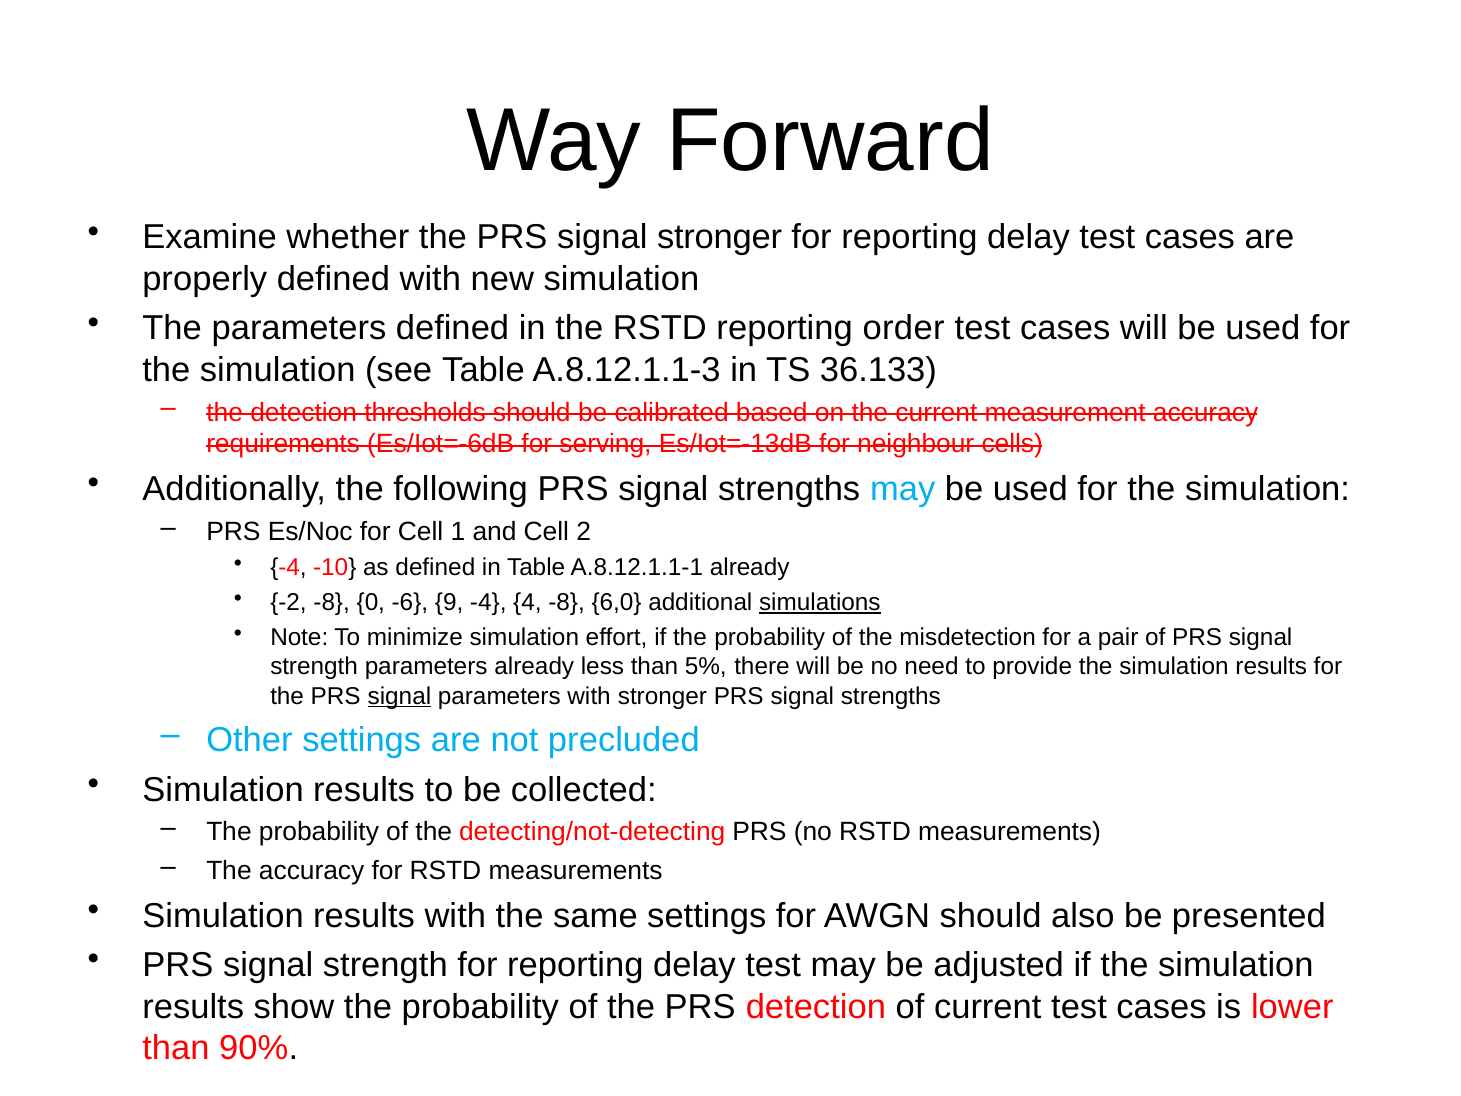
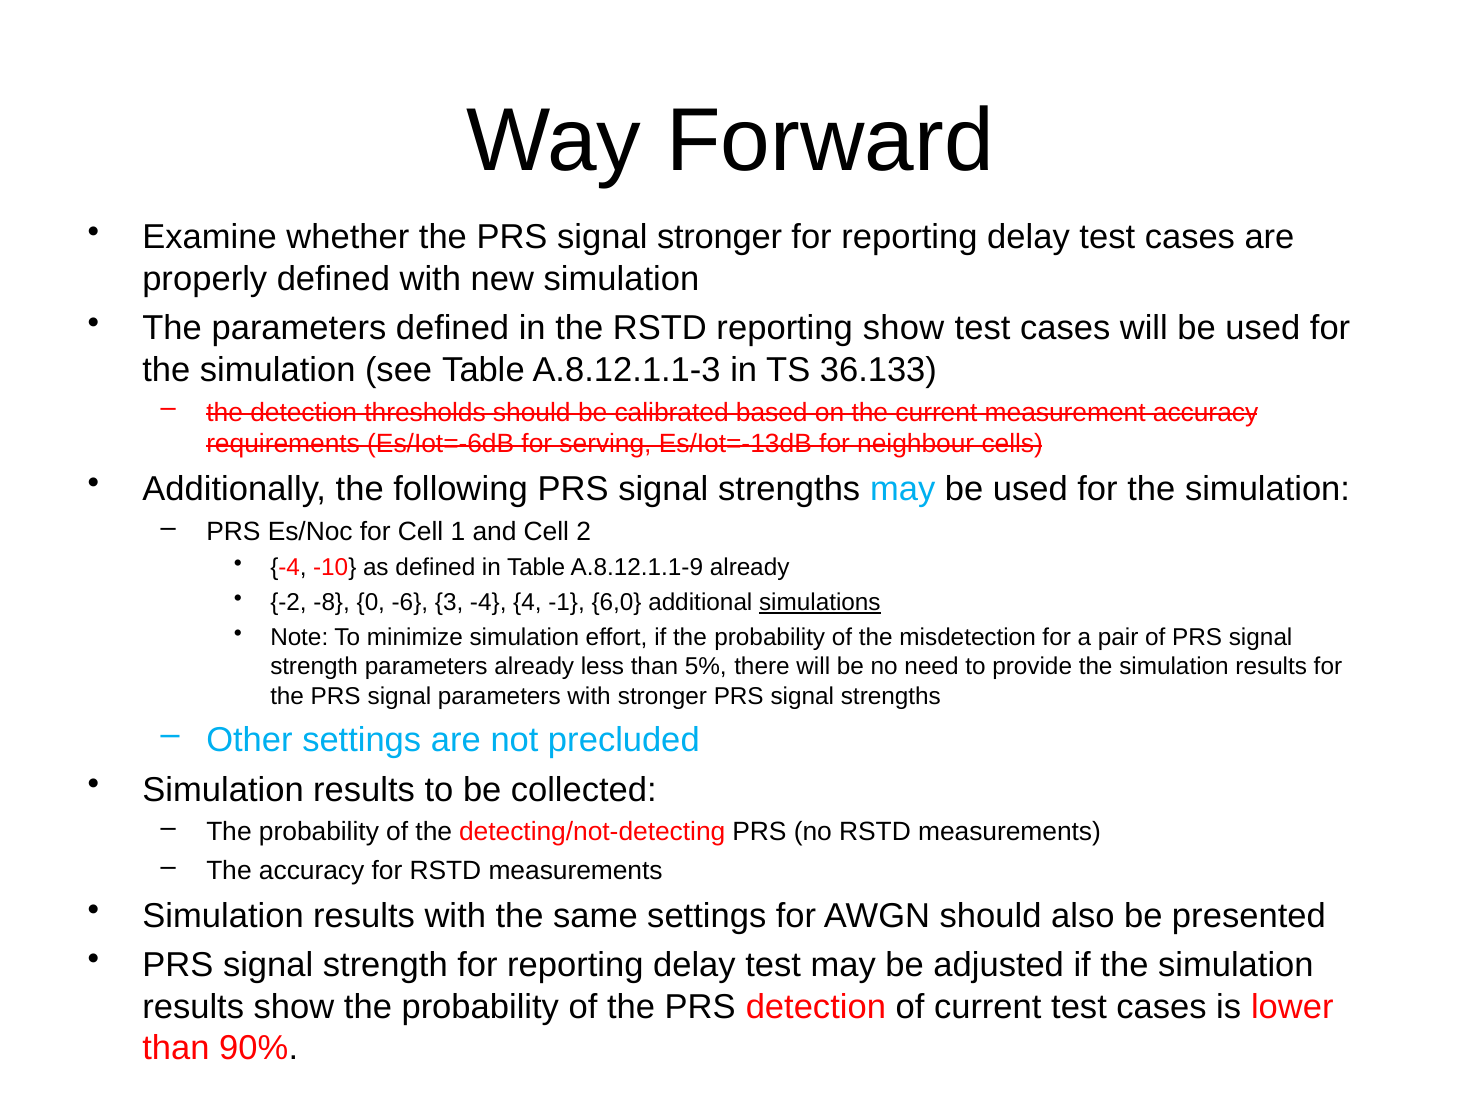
reporting order: order -> show (904, 328)
A.8.12.1.1-1: A.8.12.1.1-1 -> A.8.12.1.1-9 (637, 568)
9: 9 -> 3 (449, 603)
4 -8: -8 -> -1 (567, 603)
signal underline: present -> none (399, 696)
